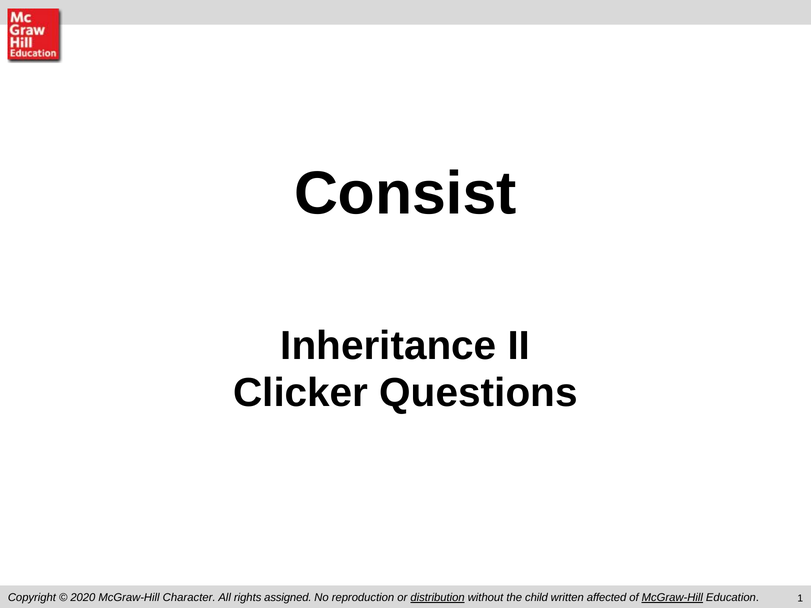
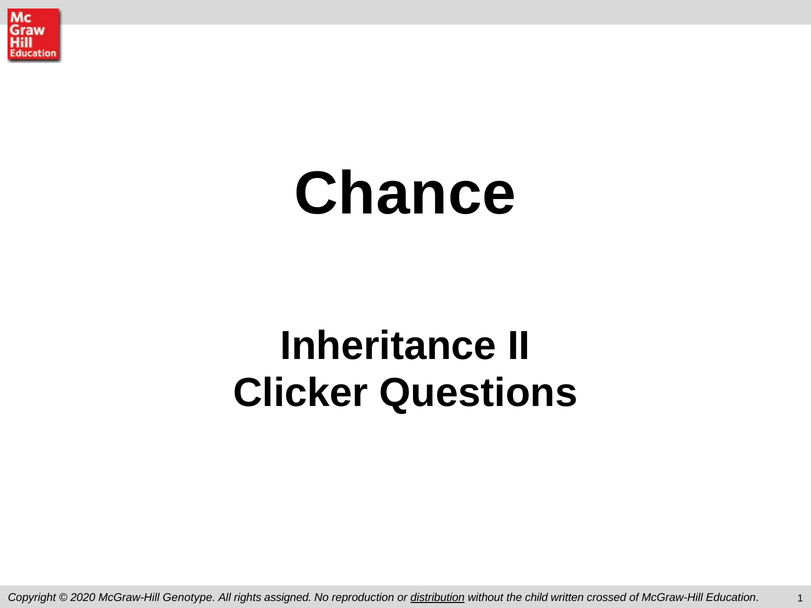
Consist: Consist -> Chance (405, 194)
Character: Character -> Genotype (189, 598)
affected: affected -> crossed (607, 598)
McGraw-Hill underline: present -> none (672, 598)
